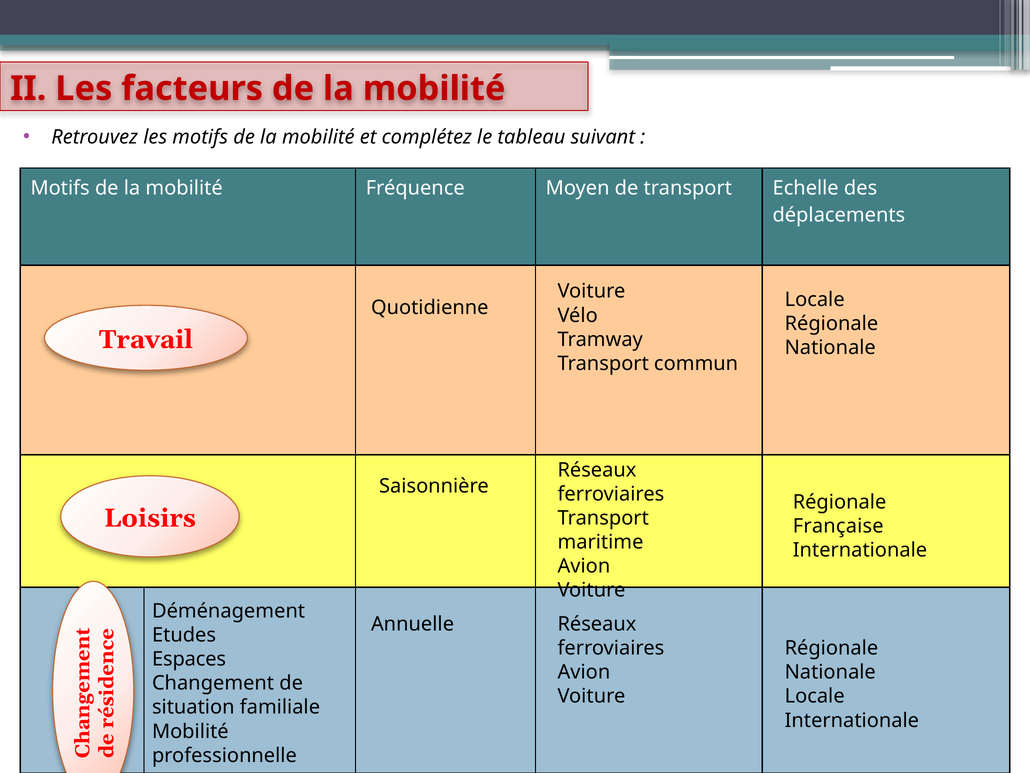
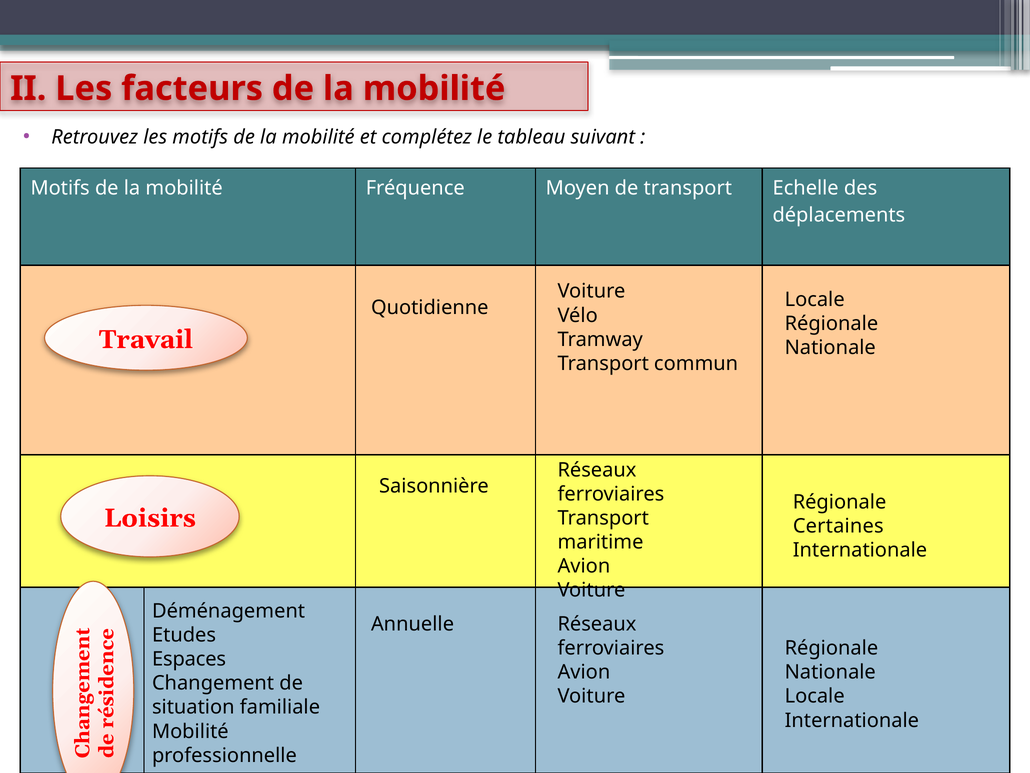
Française: Française -> Certaines (838, 526)
